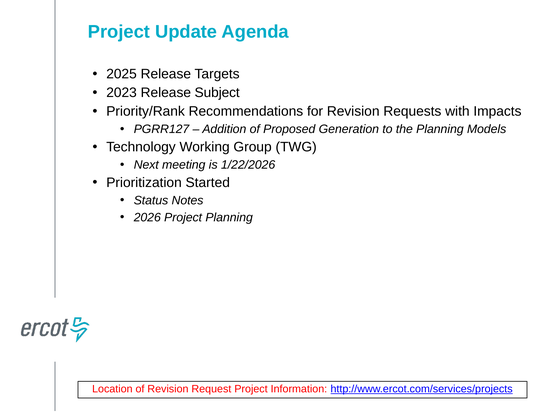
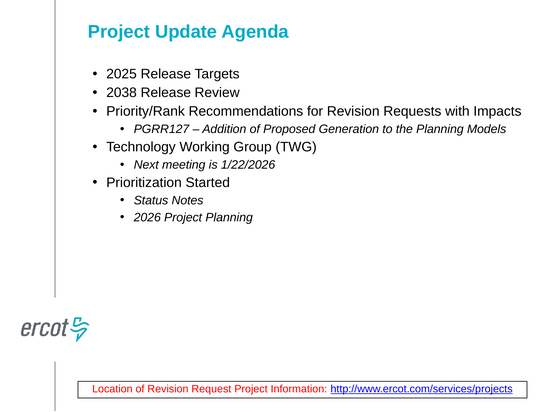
2023: 2023 -> 2038 (122, 93)
Subject: Subject -> Review (217, 93)
